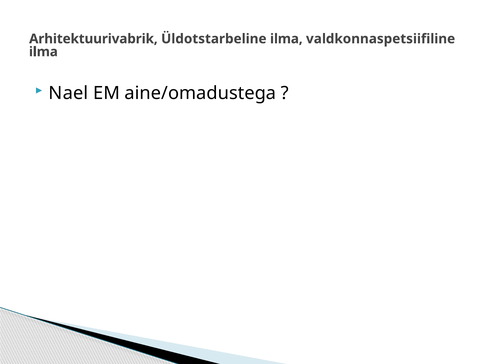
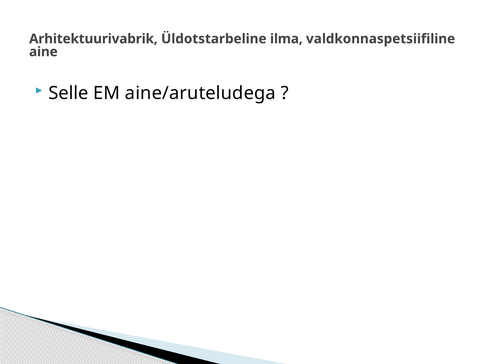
ilma: ilma -> aine (43, 52)
Nael: Nael -> Selle (69, 93)
aine/omadustega: aine/omadustega -> aine/aruteludega (200, 93)
